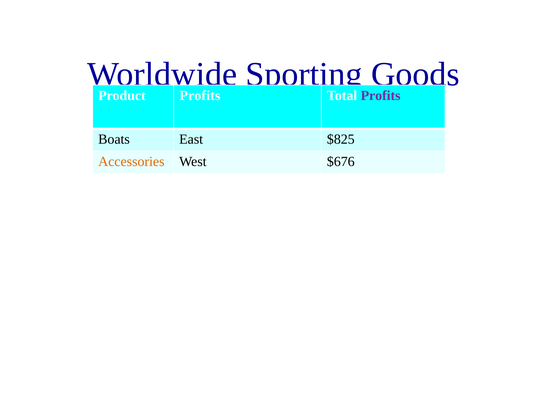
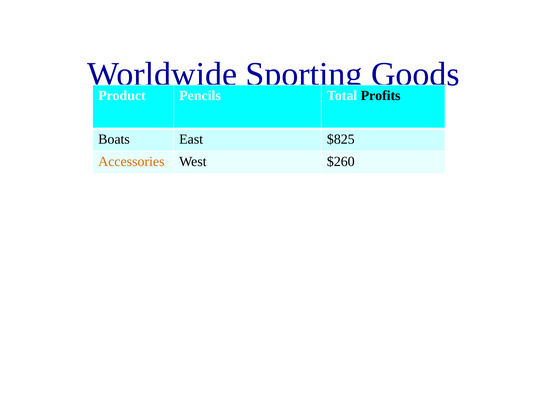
Product Profits: Profits -> Pencils (200, 96)
Profits colour: purple -> black (381, 96)
$676: $676 -> $260 (341, 162)
